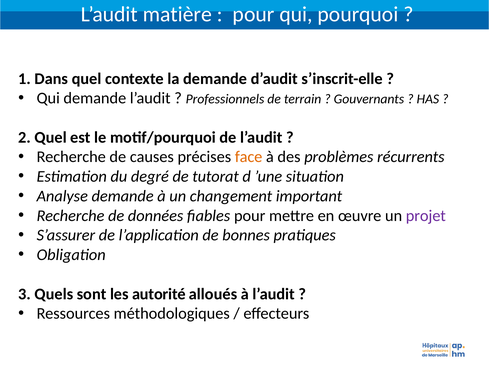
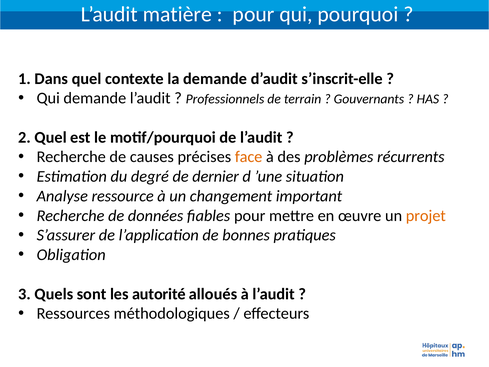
tutorat: tutorat -> dernier (216, 176)
Analyse demande: demande -> ressource (123, 196)
projet colour: purple -> orange (426, 216)
